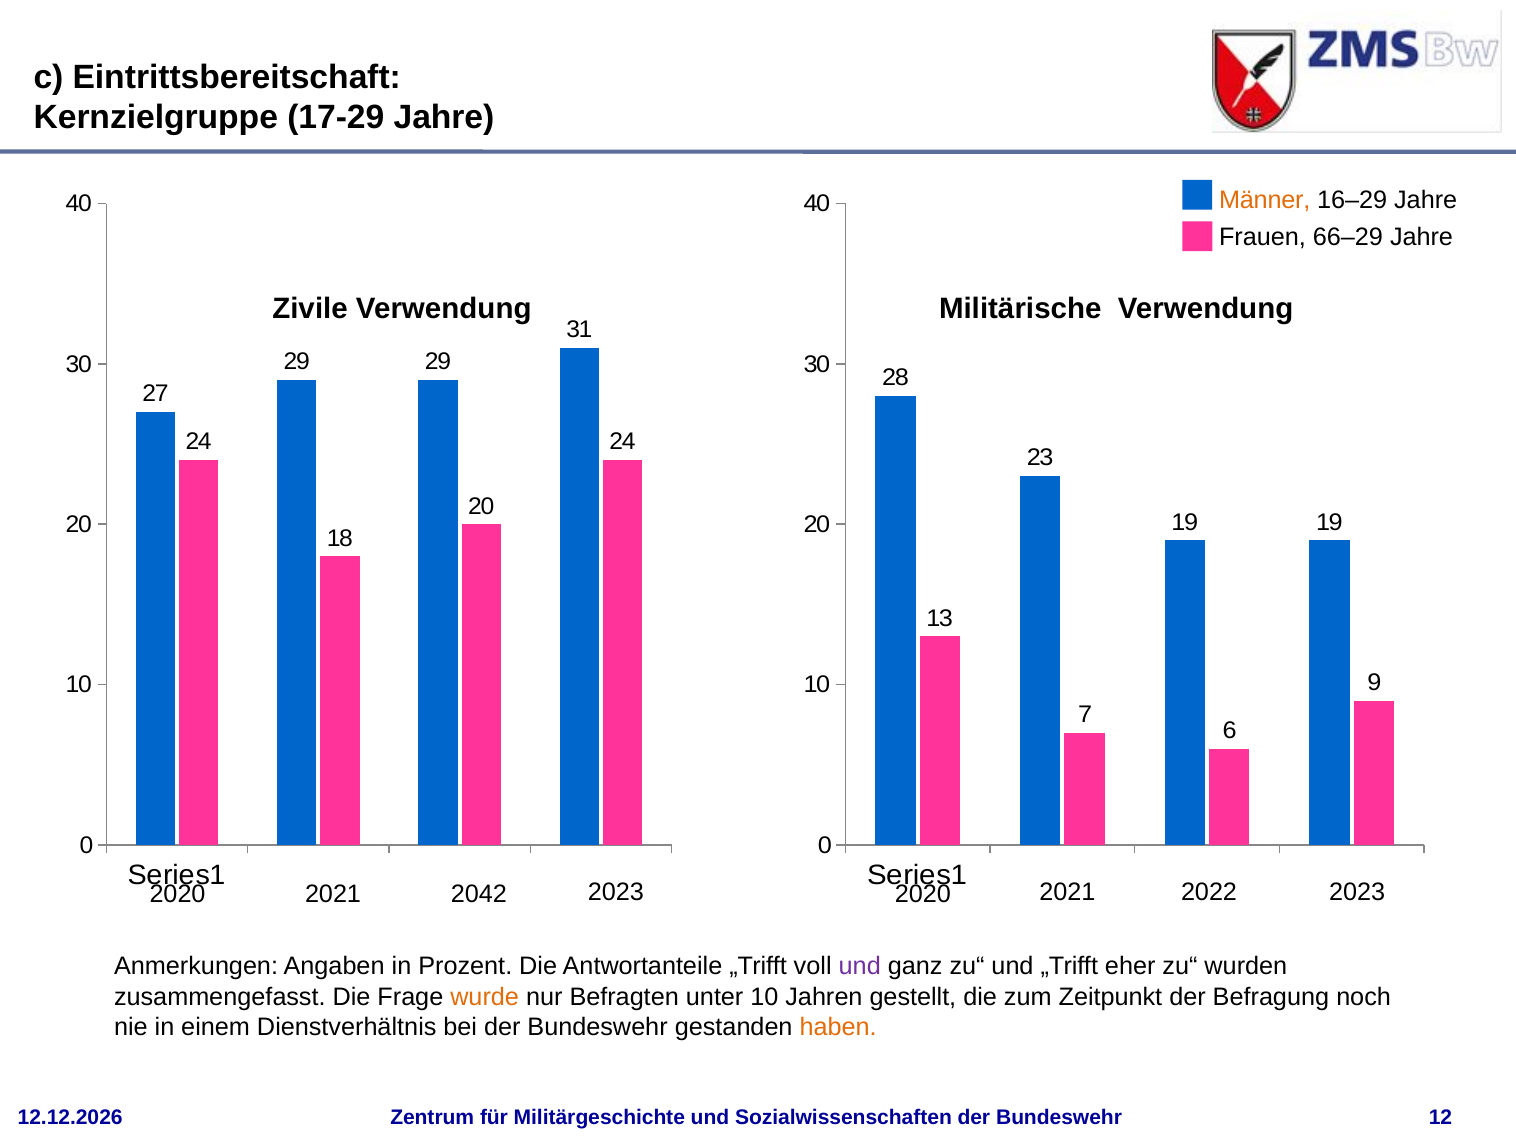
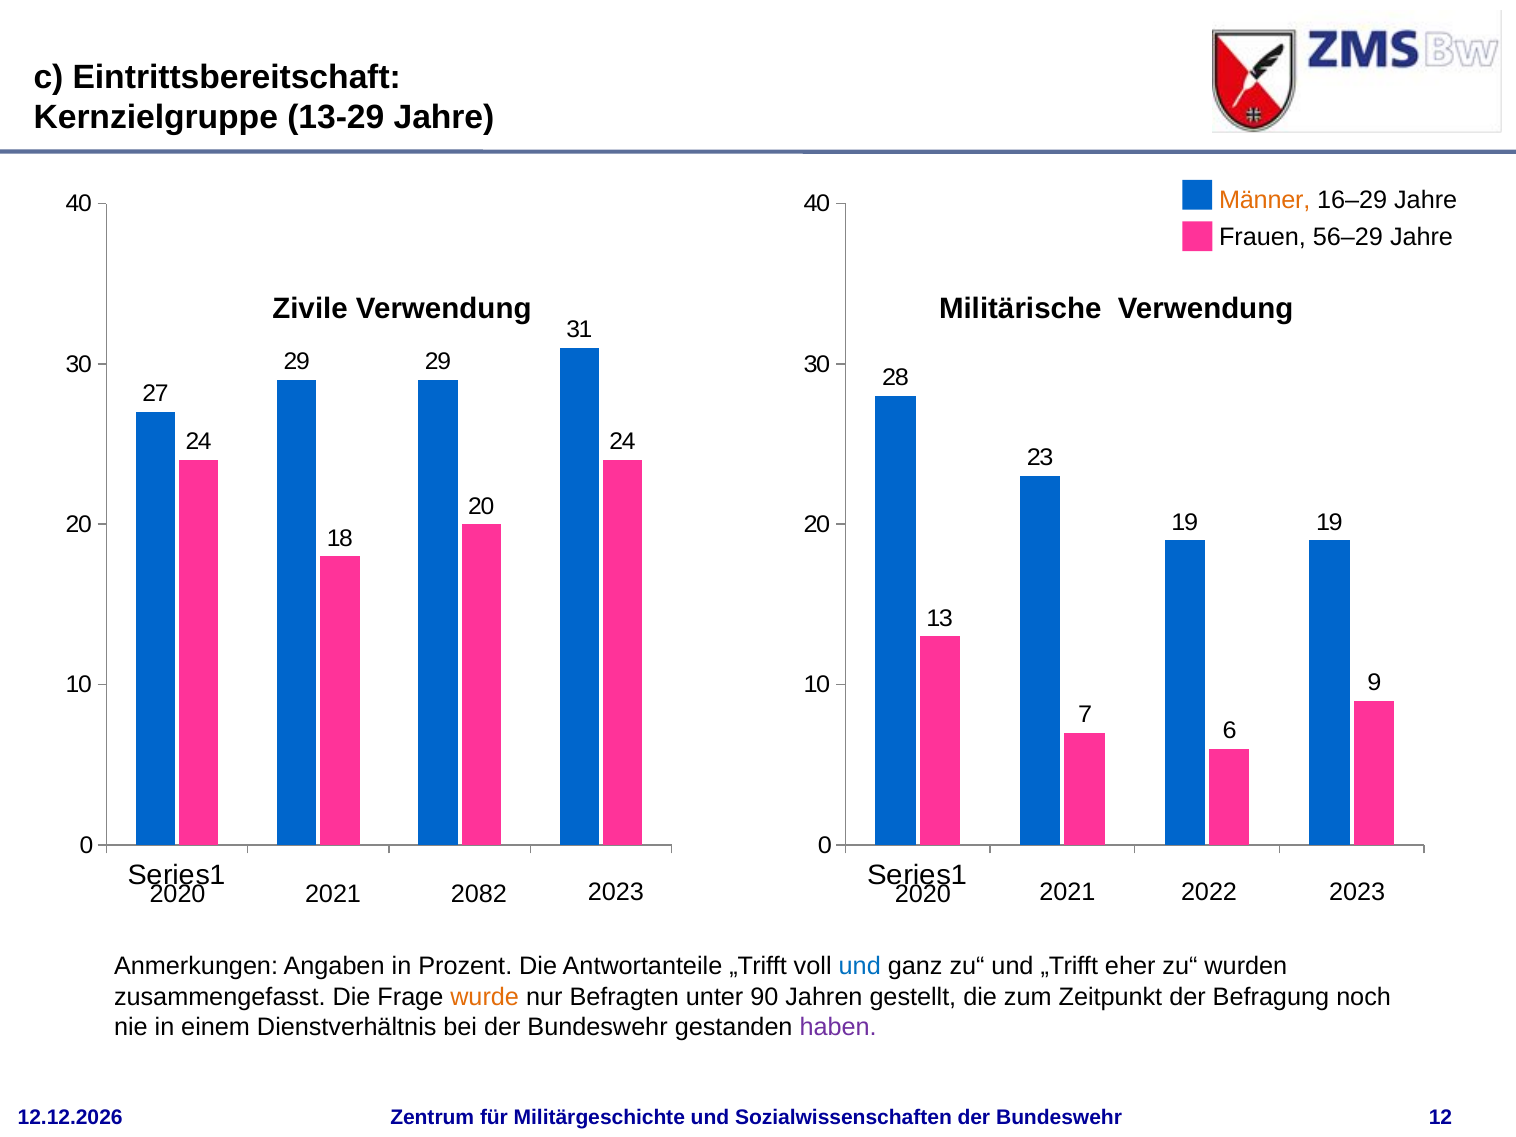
17-29: 17-29 -> 13-29 (336, 118)
66–29: 66–29 -> 56–29 (1348, 237)
2042: 2042 -> 2082 (479, 894)
und colour: purple -> blue (860, 967)
unter 10: 10 -> 90 (764, 997)
haben colour: orange -> purple (838, 1027)
